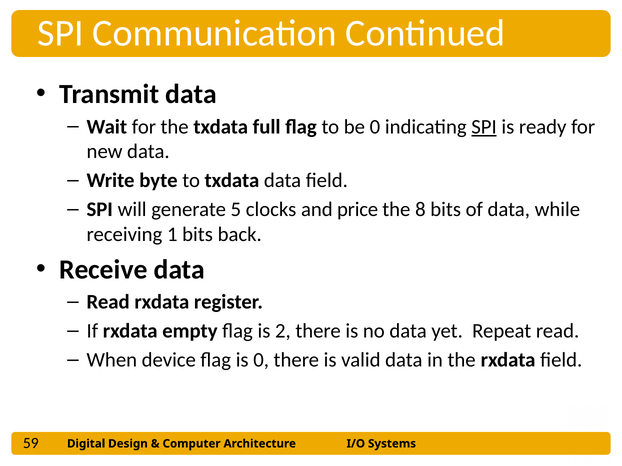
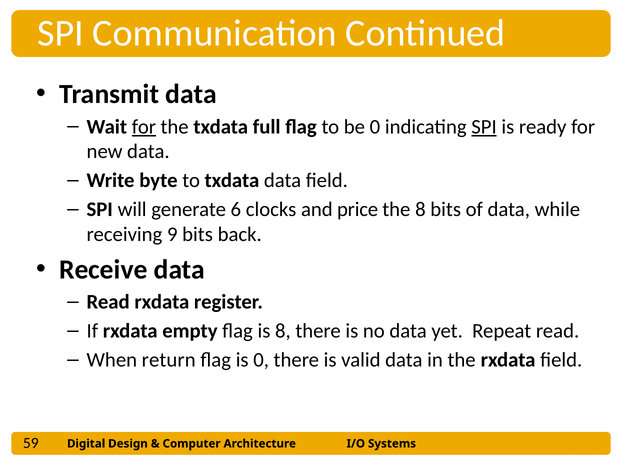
for underline: none -> present (144, 127)
5: 5 -> 6 (236, 210)
1: 1 -> 9 (172, 235)
is 2: 2 -> 8 (283, 331)
device: device -> return (169, 360)
